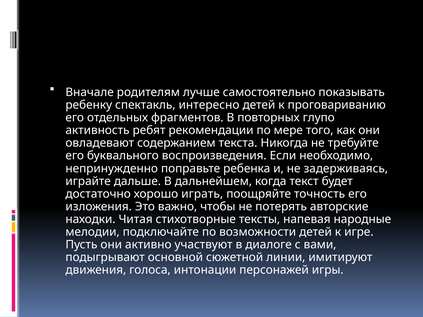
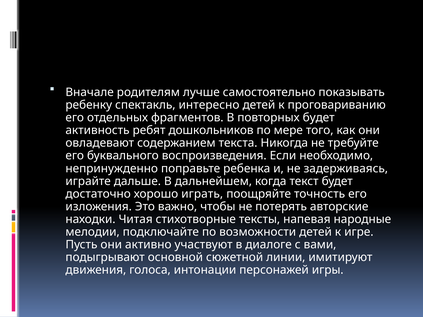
повторных глупо: глупо -> будет (319, 118)
рекомендации: рекомендации -> дошкольников (211, 131)
